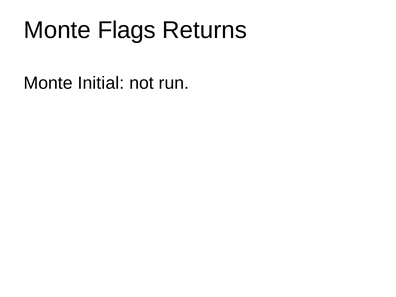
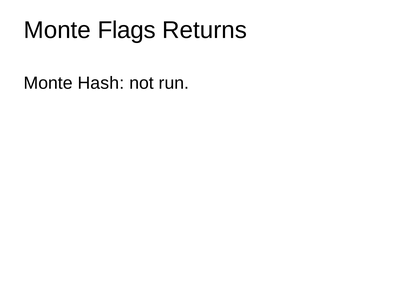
Initial: Initial -> Hash (101, 83)
